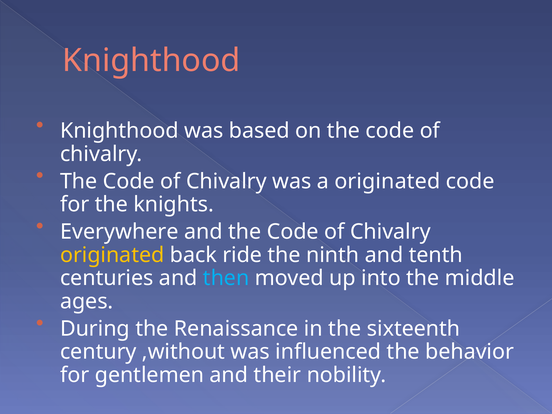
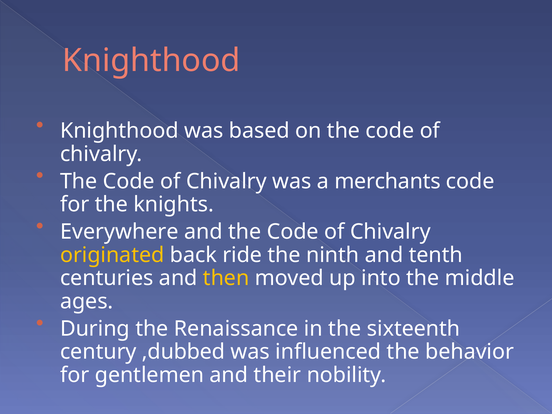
a originated: originated -> merchants (388, 181)
then colour: light blue -> yellow (226, 278)
,without: ,without -> ,dubbed (184, 352)
